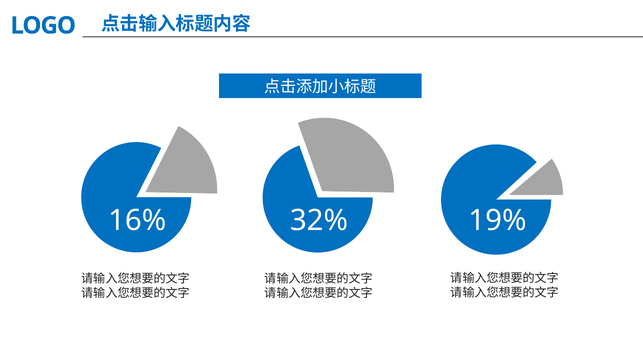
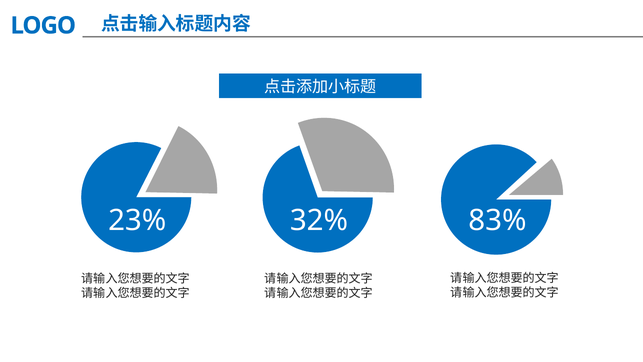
16%: 16% -> 23% (137, 220)
19%: 19% -> 83% (497, 220)
